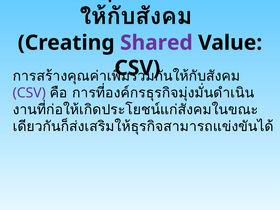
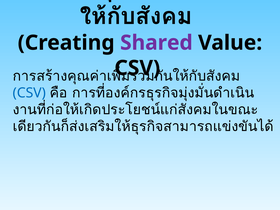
CSV colour: purple -> blue (29, 93)
